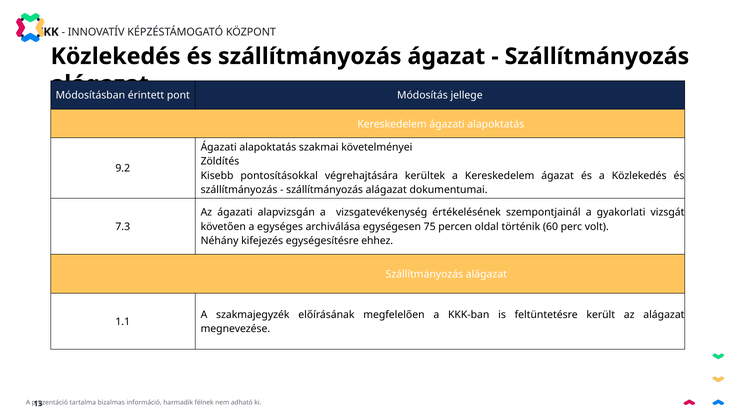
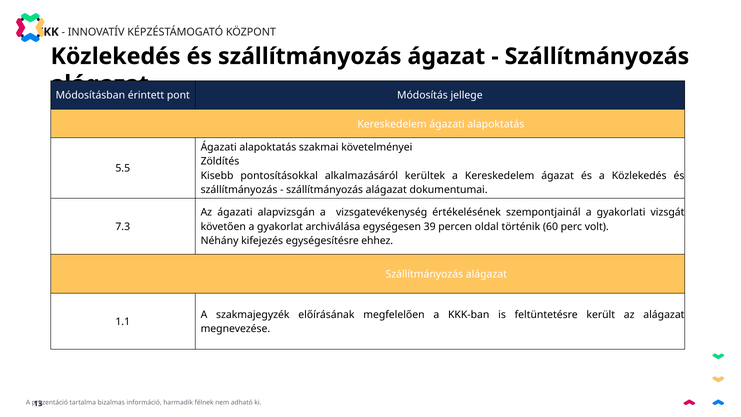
9.2: 9.2 -> 5.5 (123, 168)
végrehajtására: végrehajtására -> alkalmazásáról (361, 176)
egységes: egységes -> gyakorlat (280, 227)
75: 75 -> 39 (430, 227)
